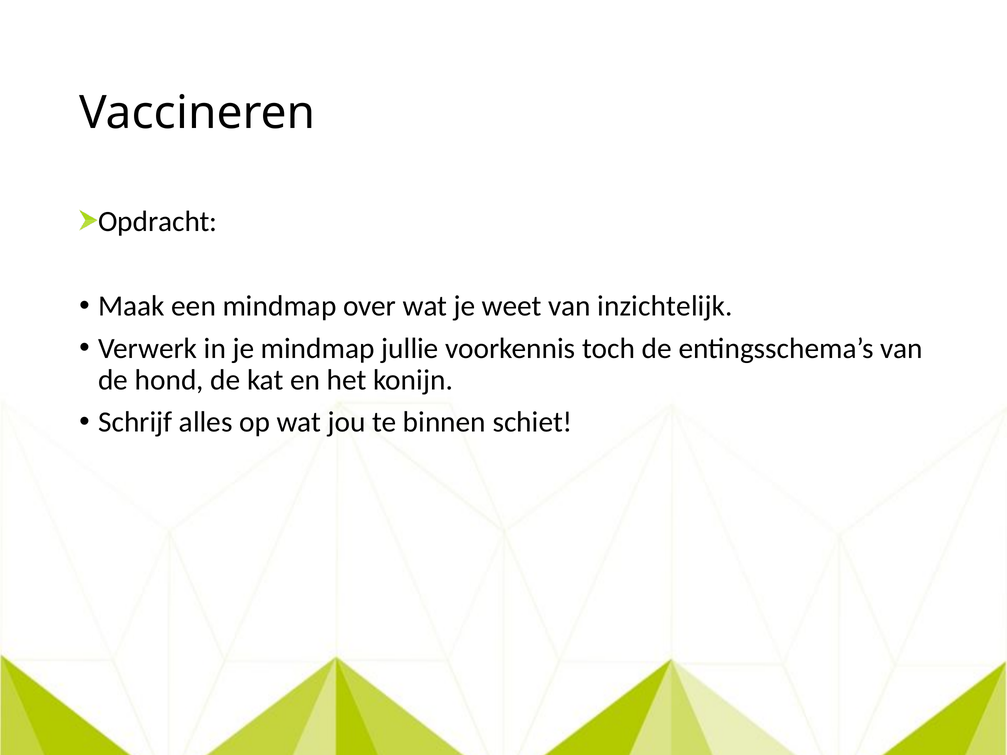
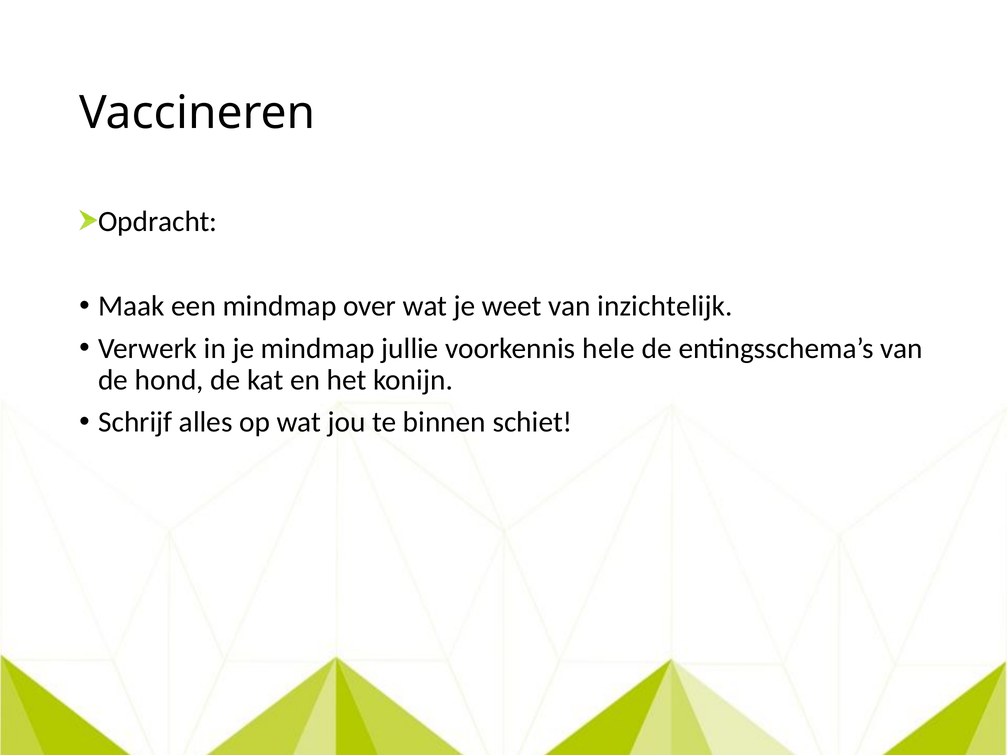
toch: toch -> hele (608, 348)
